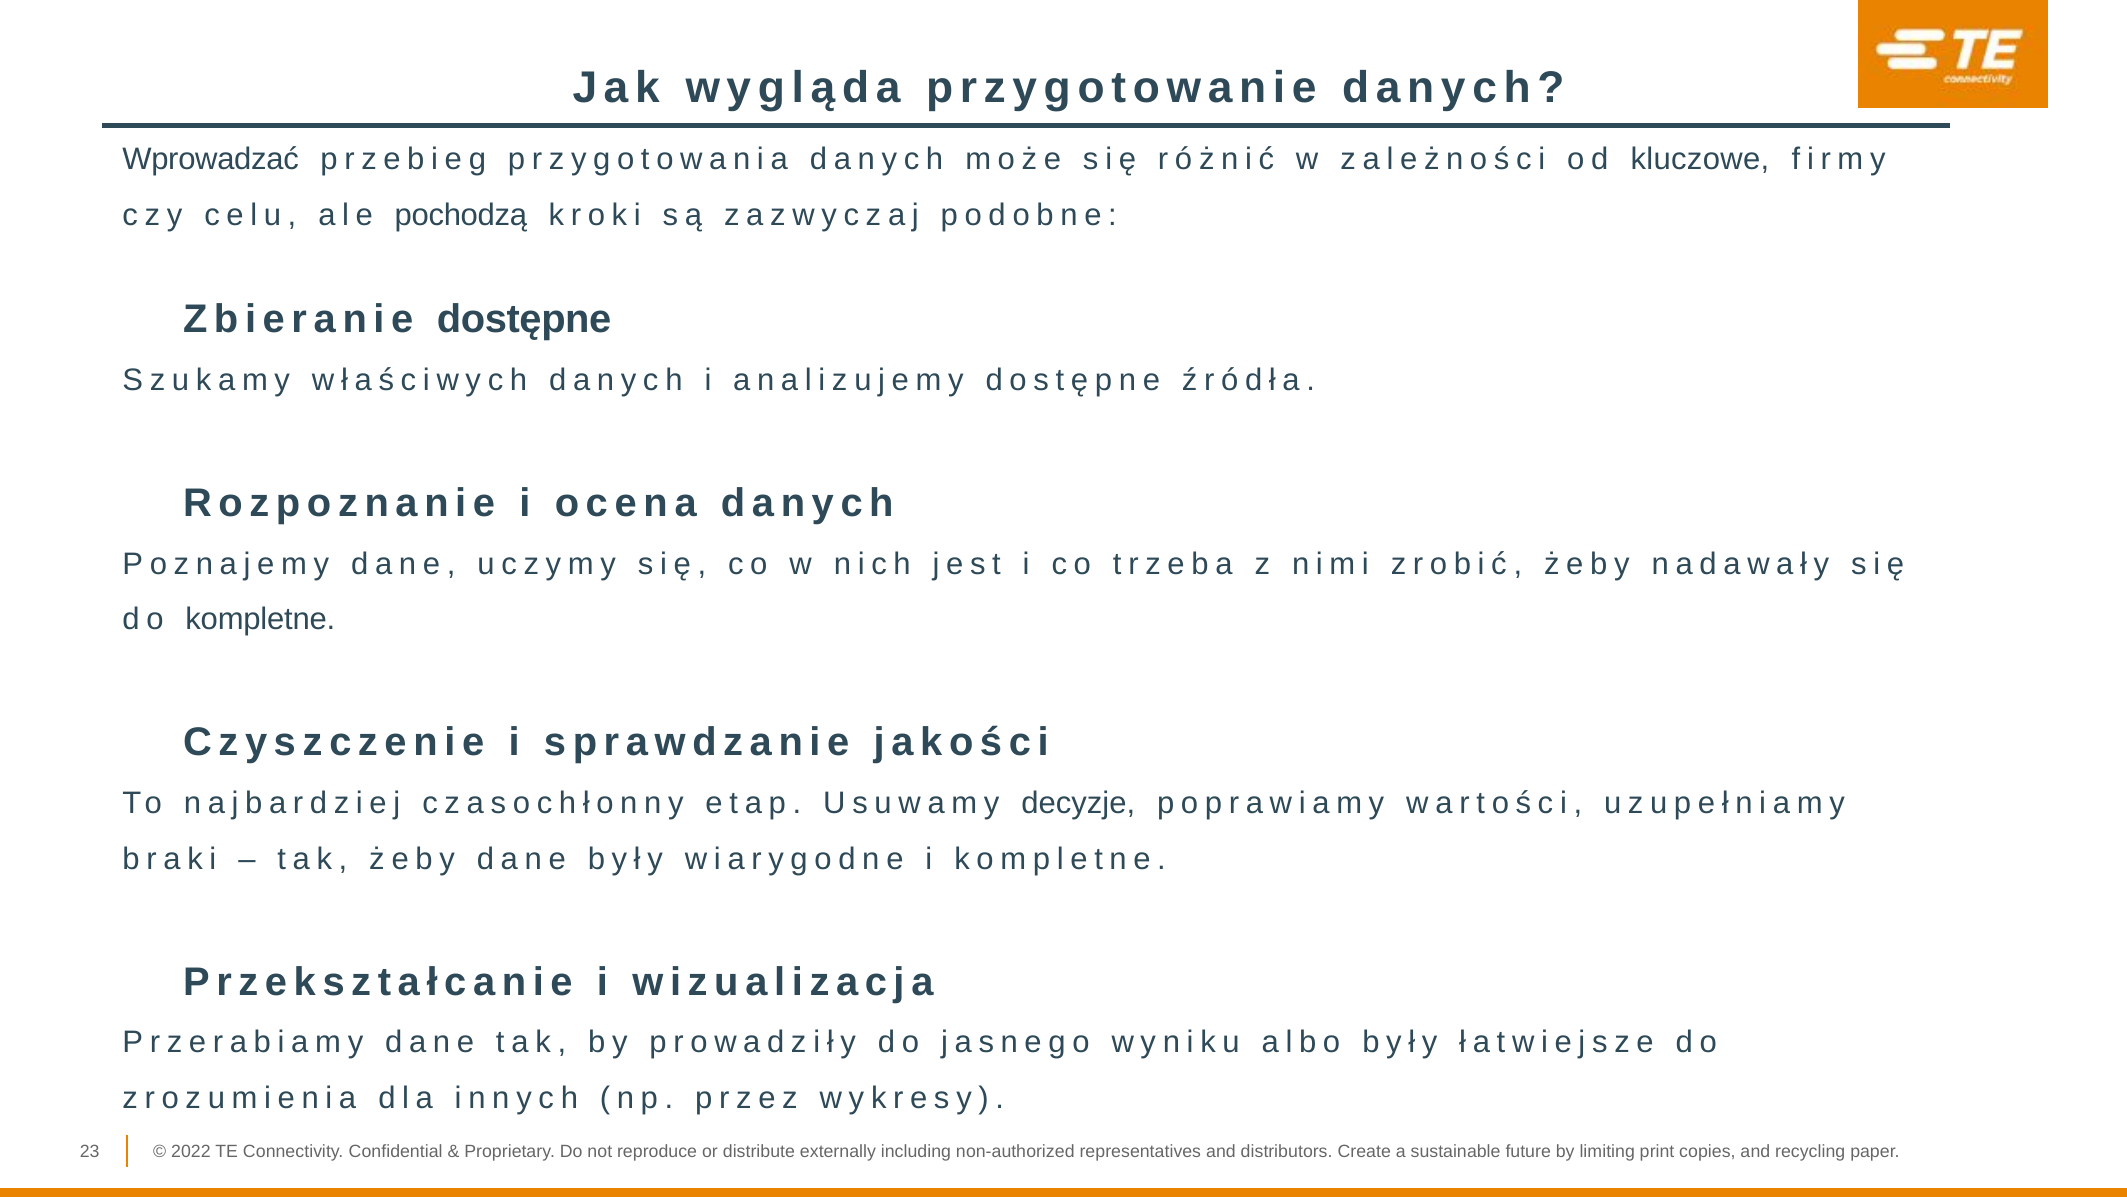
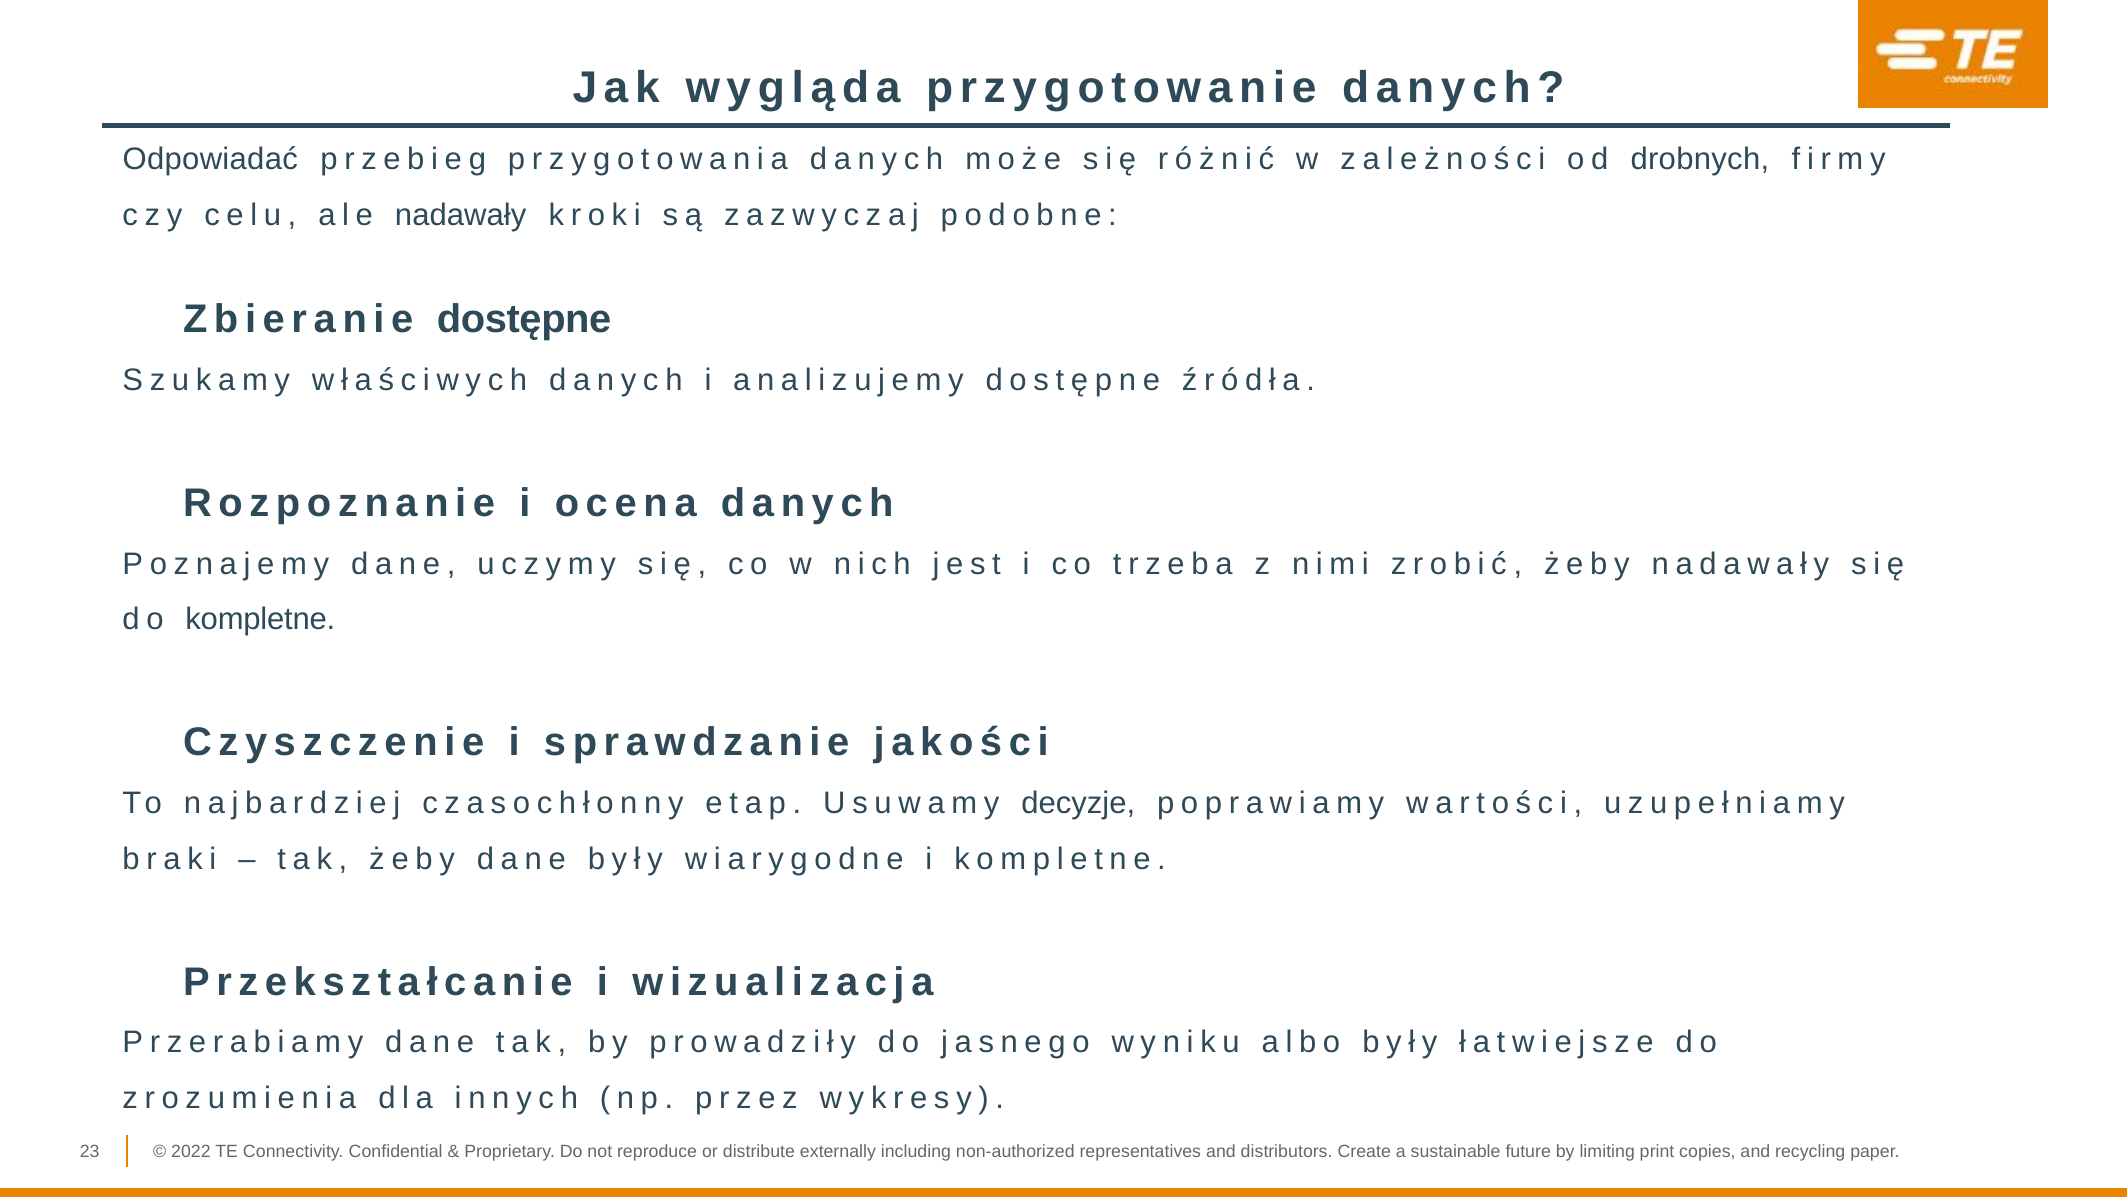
Wprowadzać: Wprowadzać -> Odpowiadać (210, 159)
kluczowe: kluczowe -> drobnych (1700, 159)
ale pochodzą: pochodzą -> nadawały (461, 215)
